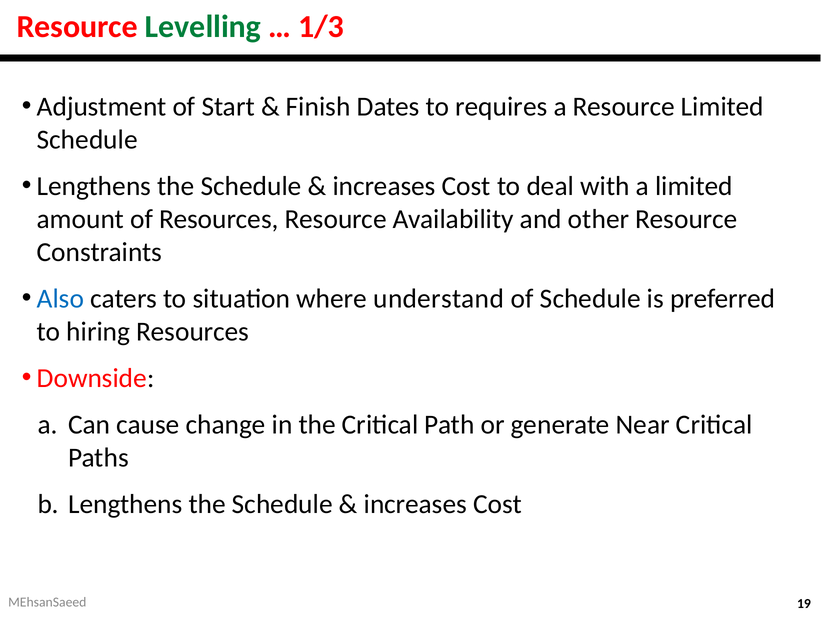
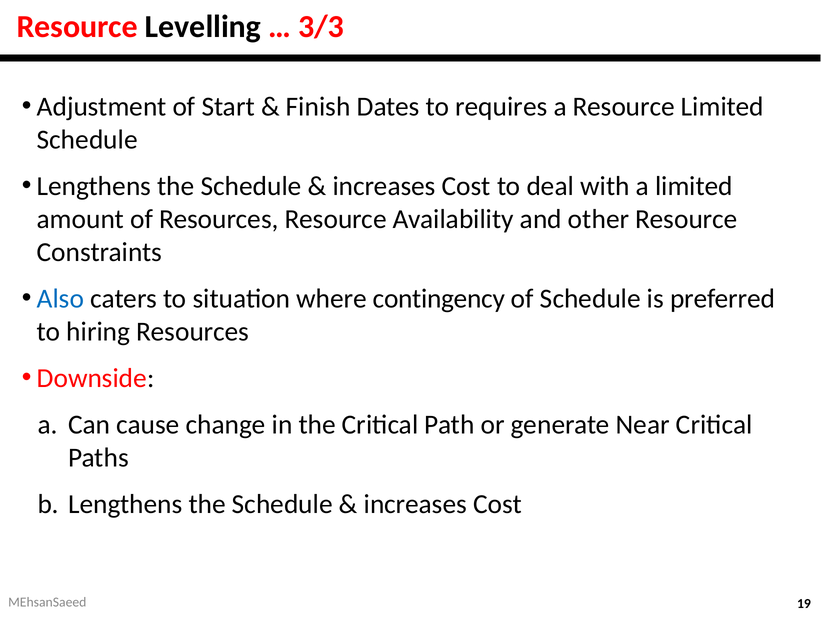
Levelling colour: green -> black (203, 27)
1/3: 1/3 -> 3/3 (321, 27)
understand: understand -> contingency (439, 298)
